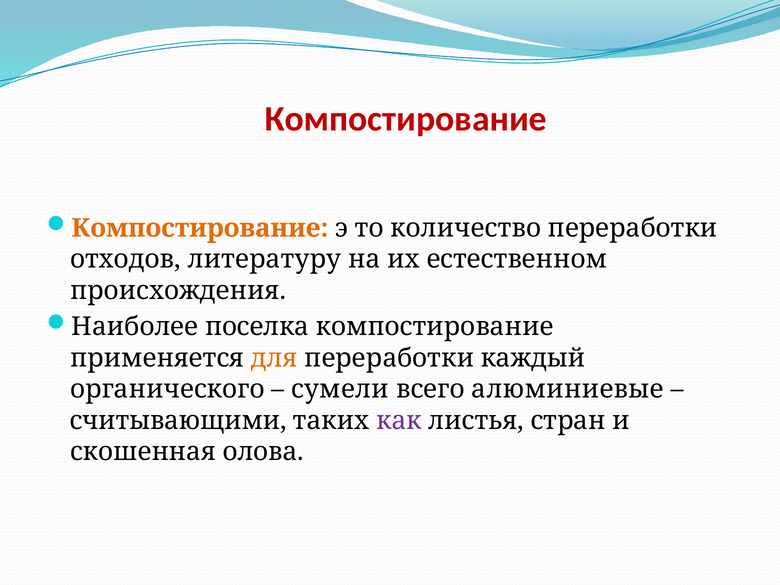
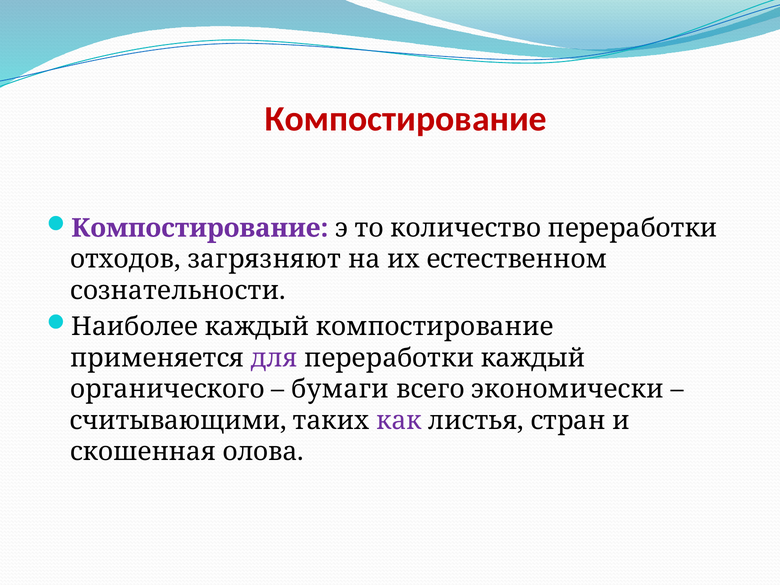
Компостирование colour: orange -> purple (200, 228)
литературу: литературу -> загрязняют (264, 259)
происхождения: происхождения -> сознательности (178, 291)
Наиболее поселка: поселка -> каждый (257, 327)
для colour: orange -> purple (274, 358)
сумели: сумели -> бумаги (340, 389)
алюминиевые: алюминиевые -> экономически (568, 389)
